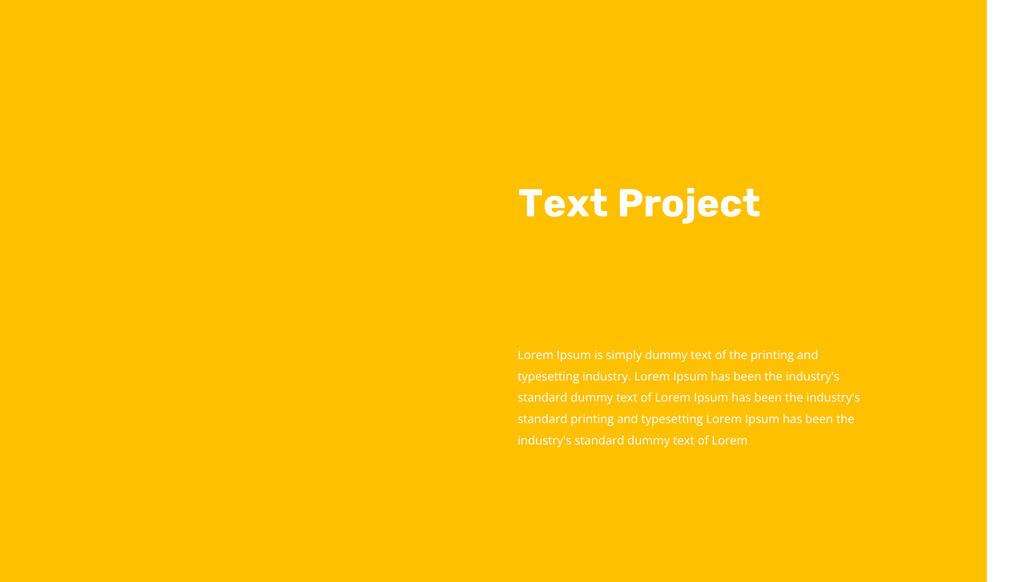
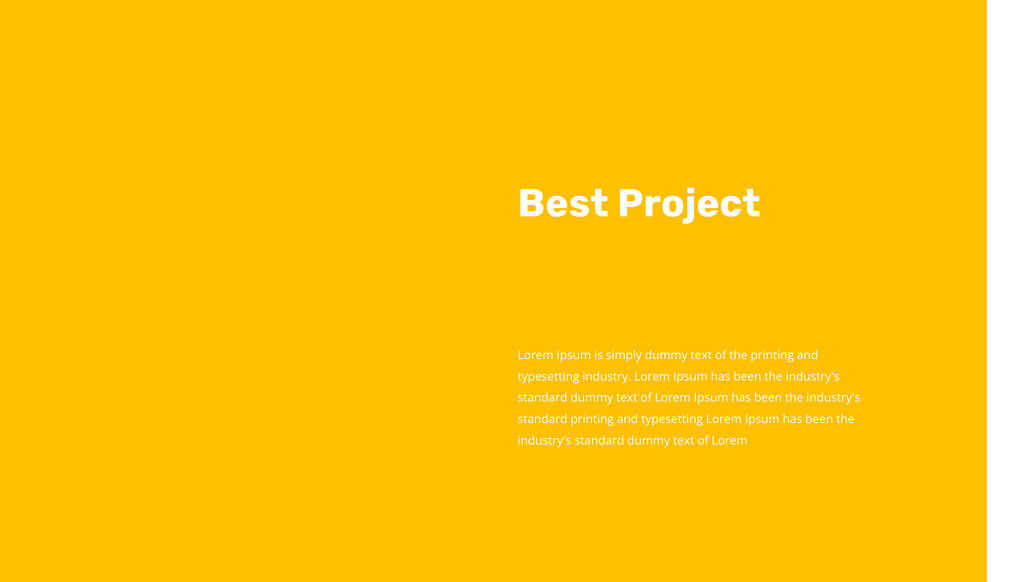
Text: Text -> Best (563, 204)
